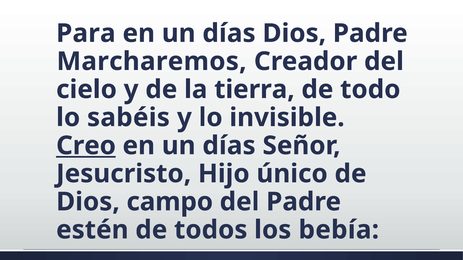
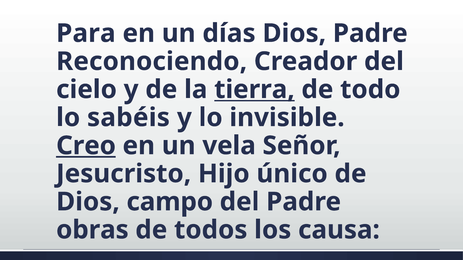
Marcharemos: Marcharemos -> Reconociendo (152, 62)
tierra underline: none -> present (254, 90)
días: días -> vela (229, 146)
estén: estén -> obras (92, 230)
bebía: bebía -> causa (339, 230)
